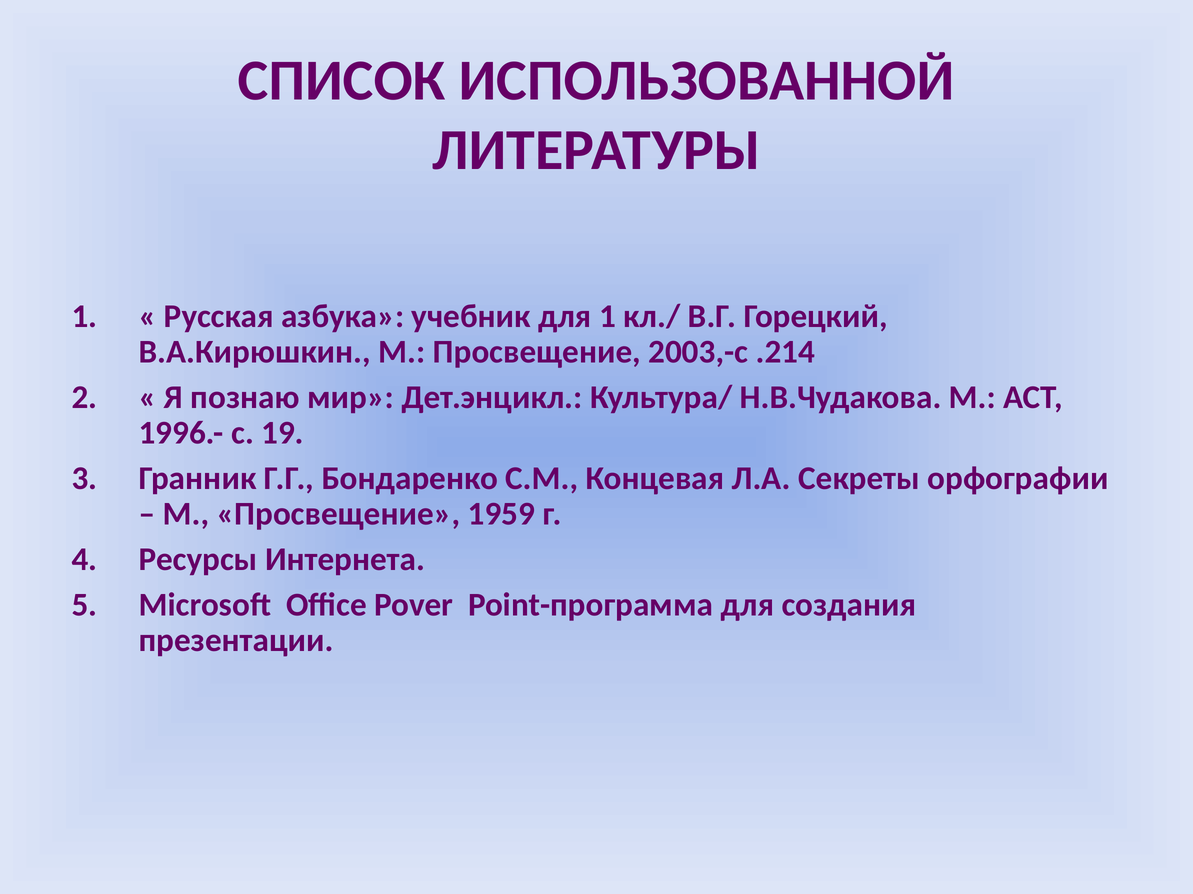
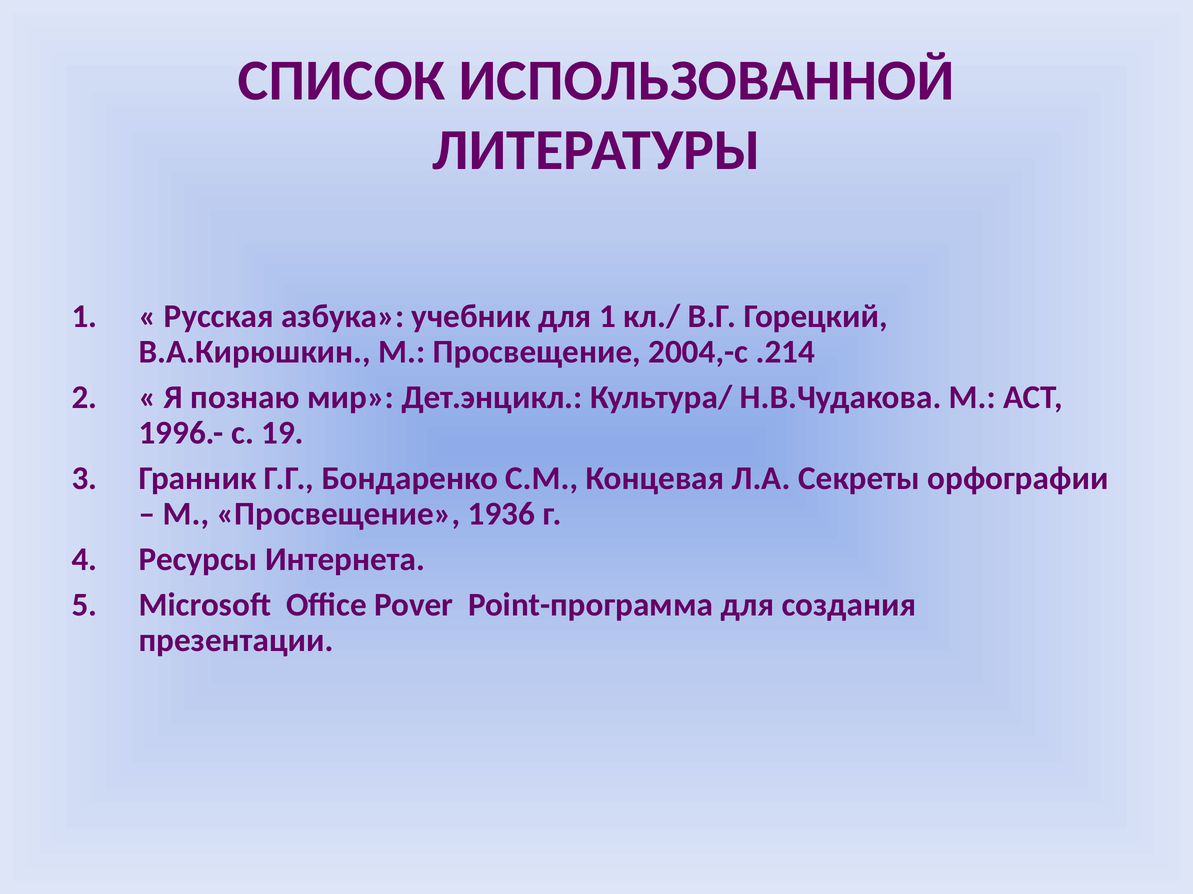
2003,-с: 2003,-с -> 2004,-с (698, 352)
1959: 1959 -> 1936 (501, 514)
